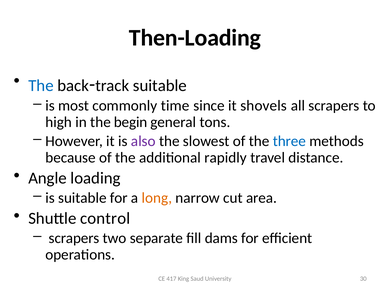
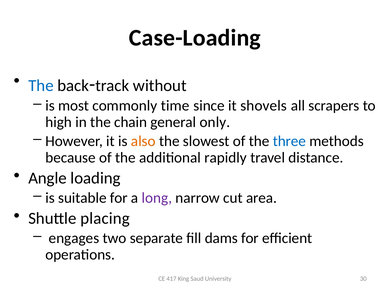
Then-Loading: Then-Loading -> Case-Loading (195, 38)
suitable: suitable -> without (160, 86)
begin: begin -> chain (131, 122)
tons: tons -> only (215, 122)
also colour: purple -> orange (143, 141)
long colour: orange -> purple (157, 198)
control: control -> placing (105, 219)
scrapers: scrapers -> engages (74, 239)
